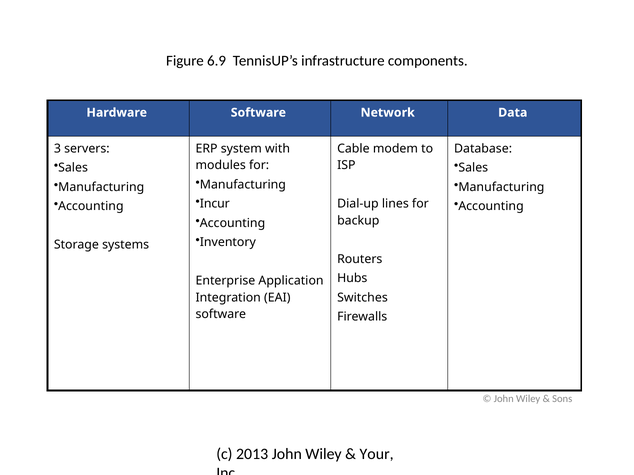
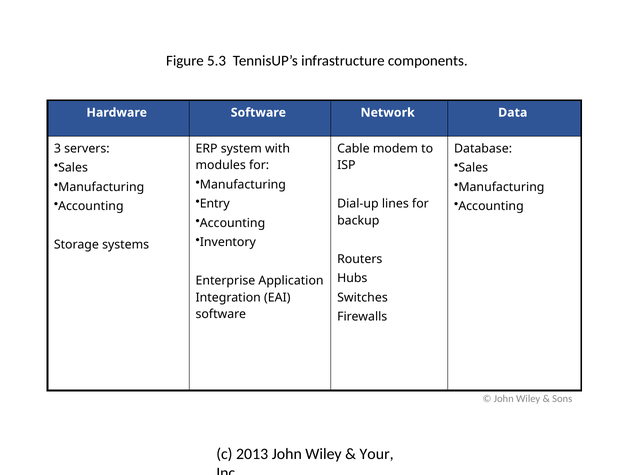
6.9: 6.9 -> 5.3 (217, 61)
Incur: Incur -> Entry (215, 204)
